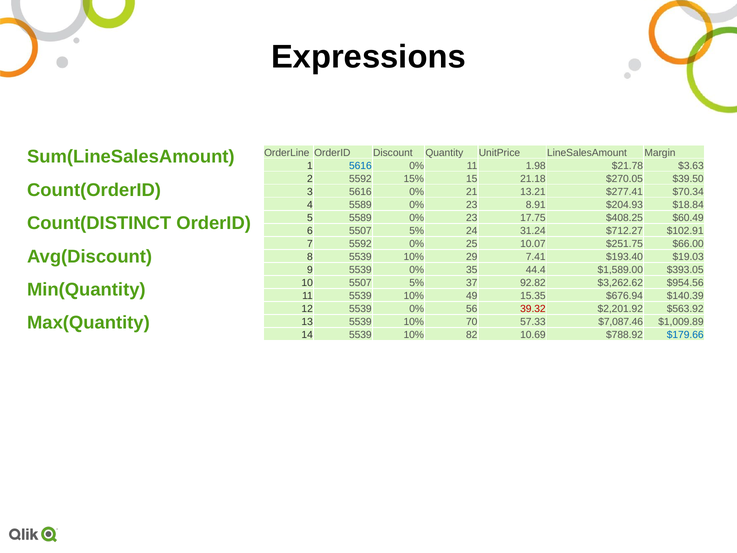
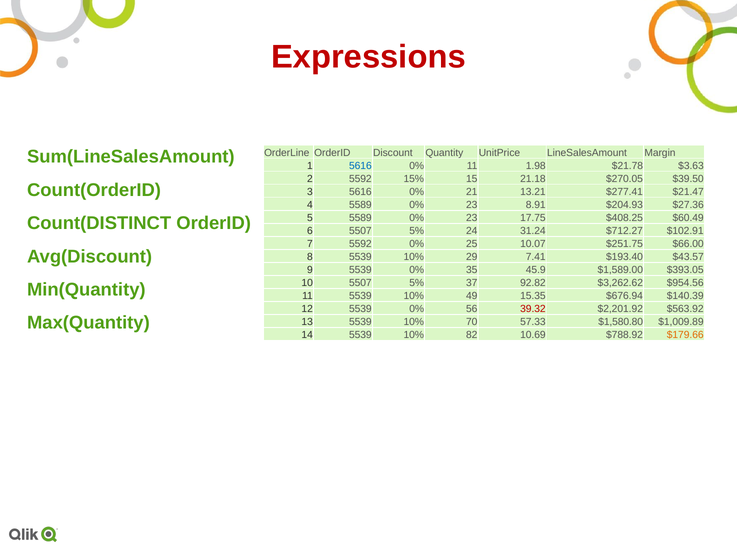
Expressions colour: black -> red (368, 57)
$70.34: $70.34 -> $21.47 (688, 192)
$18.84: $18.84 -> $27.36 (688, 205)
$19.03: $19.03 -> $43.57 (688, 257)
44.4: 44.4 -> 45.9 (536, 270)
$7,087.46: $7,087.46 -> $1,580.80 (621, 322)
$179.66 colour: blue -> orange (685, 335)
